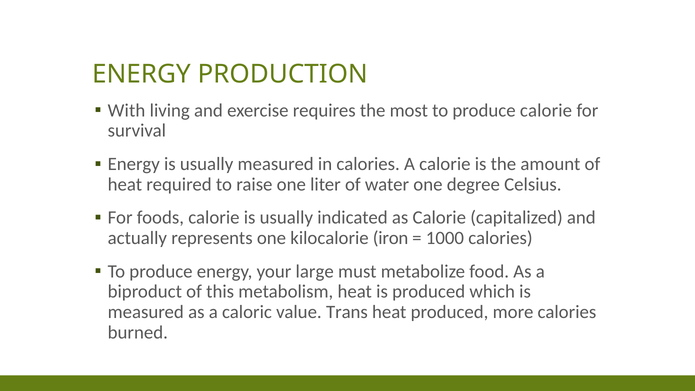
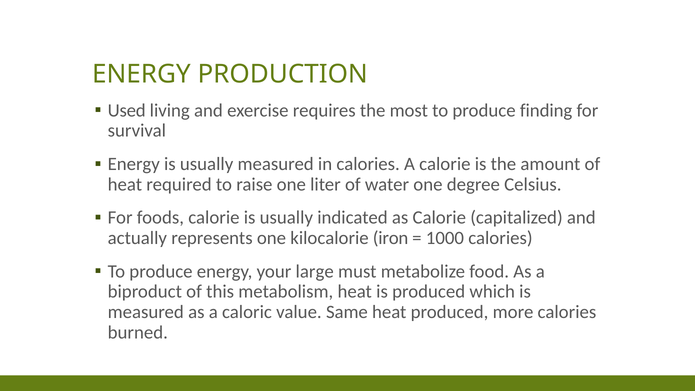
With: With -> Used (127, 110)
produce calorie: calorie -> finding (546, 110)
Trans: Trans -> Same (347, 312)
